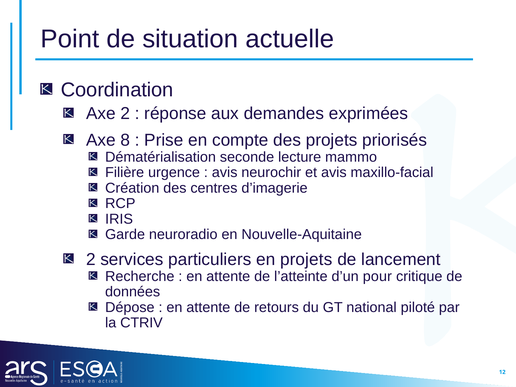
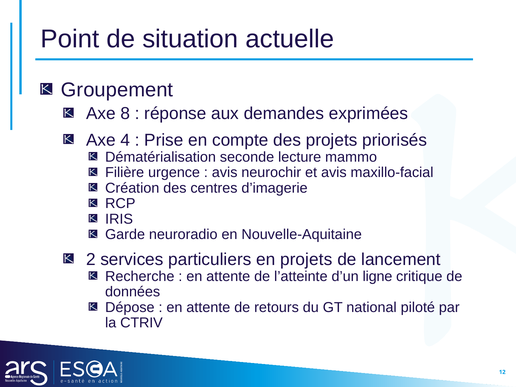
Coordination: Coordination -> Groupement (117, 90)
Axe 2: 2 -> 8 (125, 114)
8: 8 -> 4 (125, 140)
pour: pour -> ligne (377, 276)
